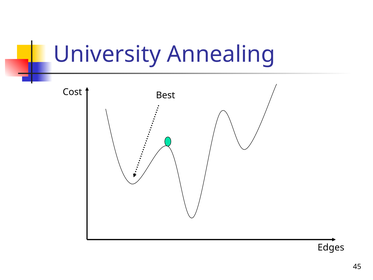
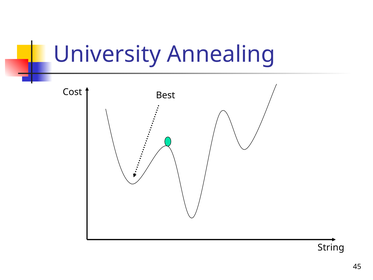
Edges: Edges -> String (331, 247)
